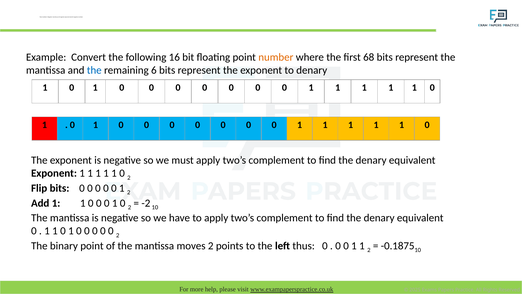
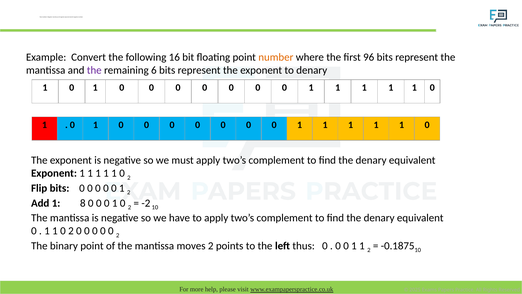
68: 68 -> 96 (369, 57)
the colour: blue -> purple (94, 70)
Add 1 1: 1 -> 8 (83, 203)
1: 1 -> 2 (71, 231)
